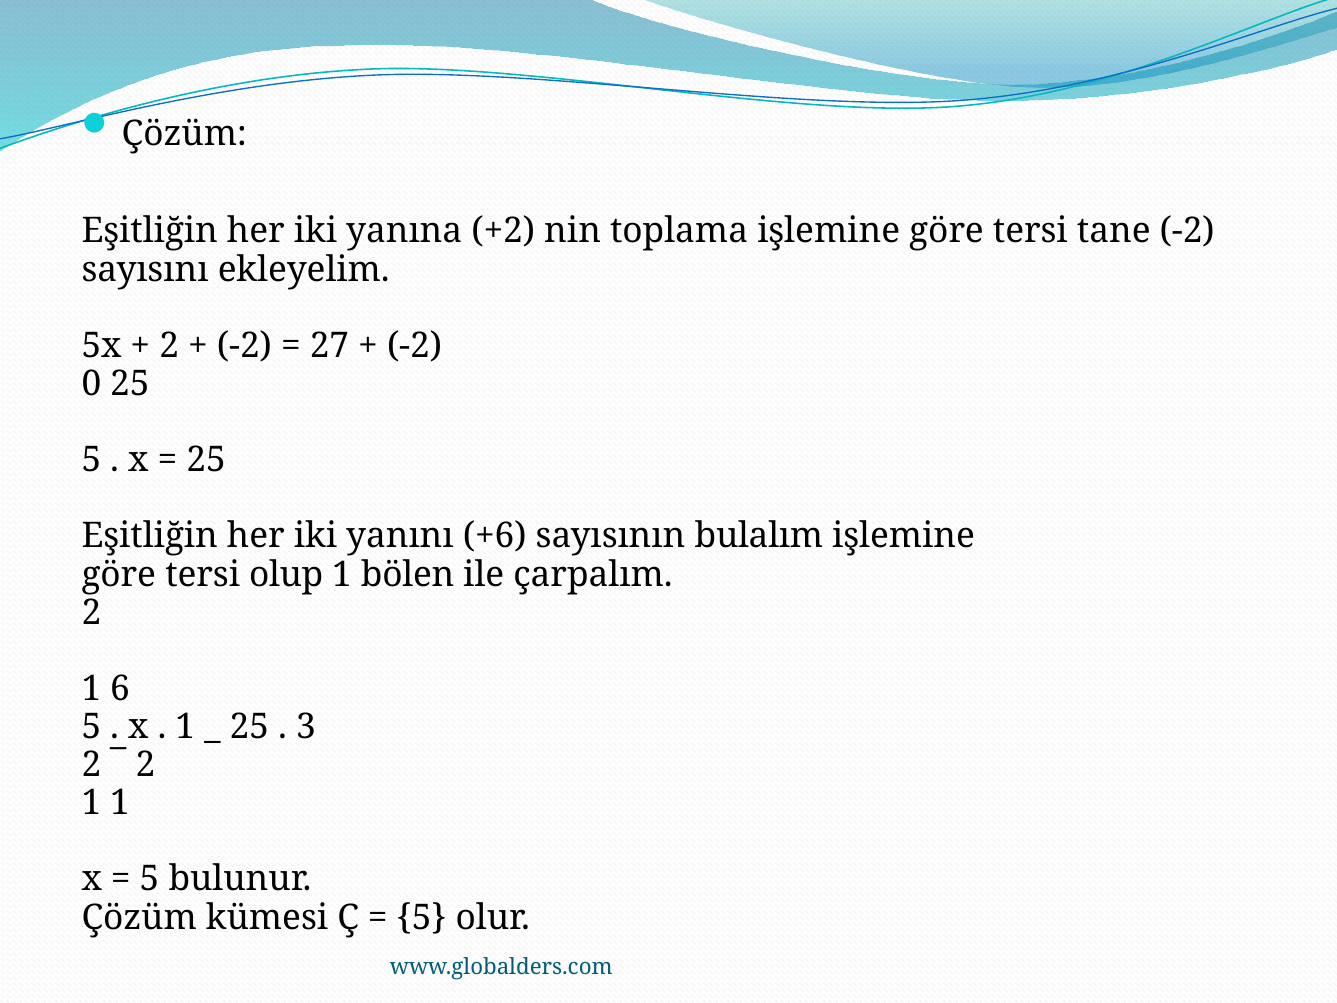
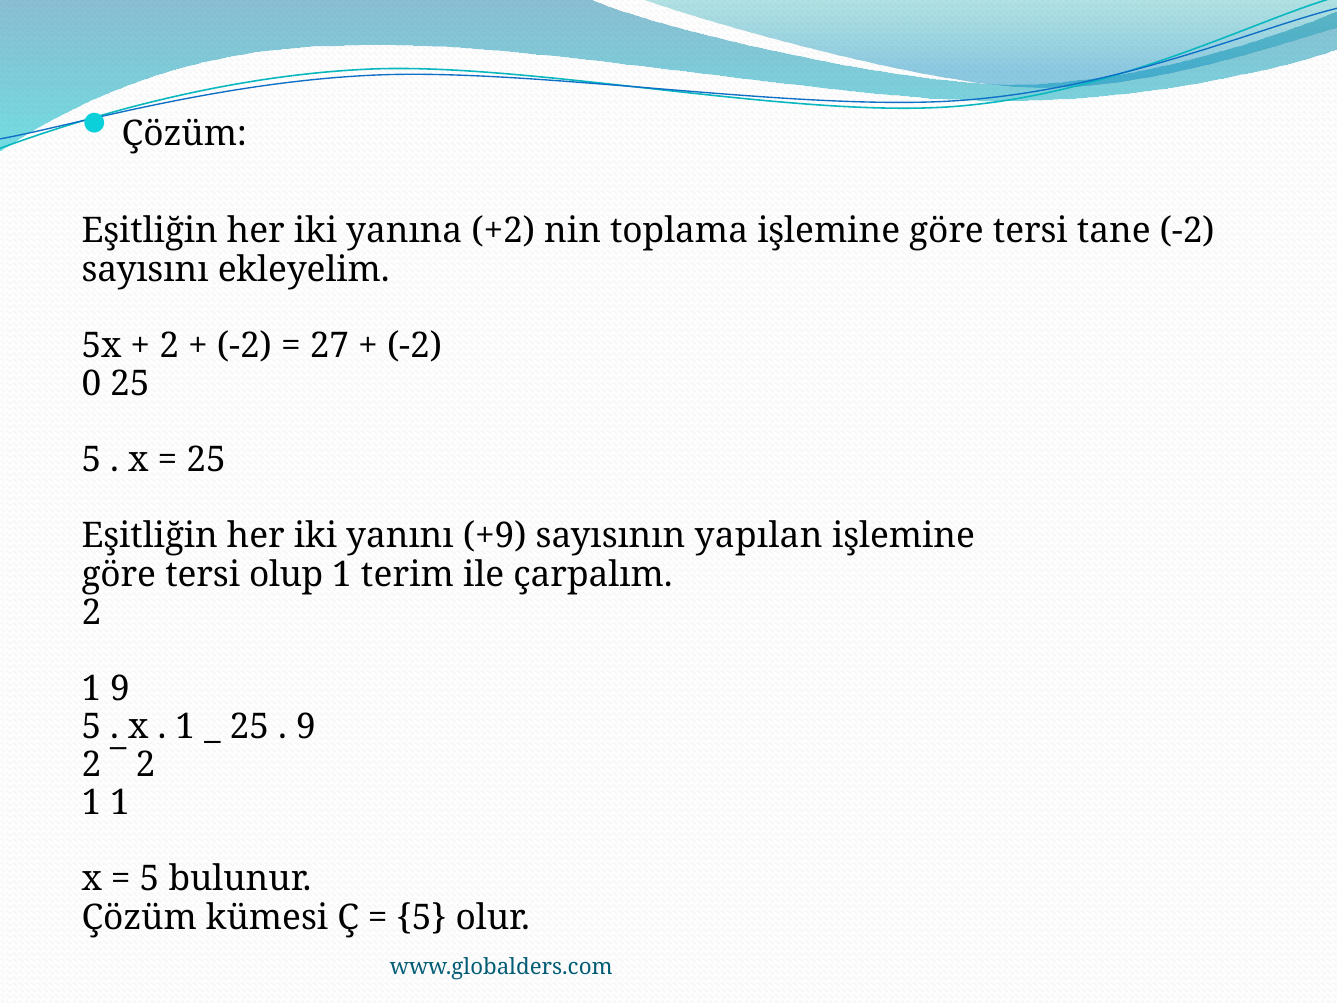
+6: +6 -> +9 (495, 536)
bulalım: bulalım -> yapılan (759, 536)
bölen: bölen -> terim (408, 574)
1 6: 6 -> 9 (120, 689)
3: 3 -> 9 (306, 727)
